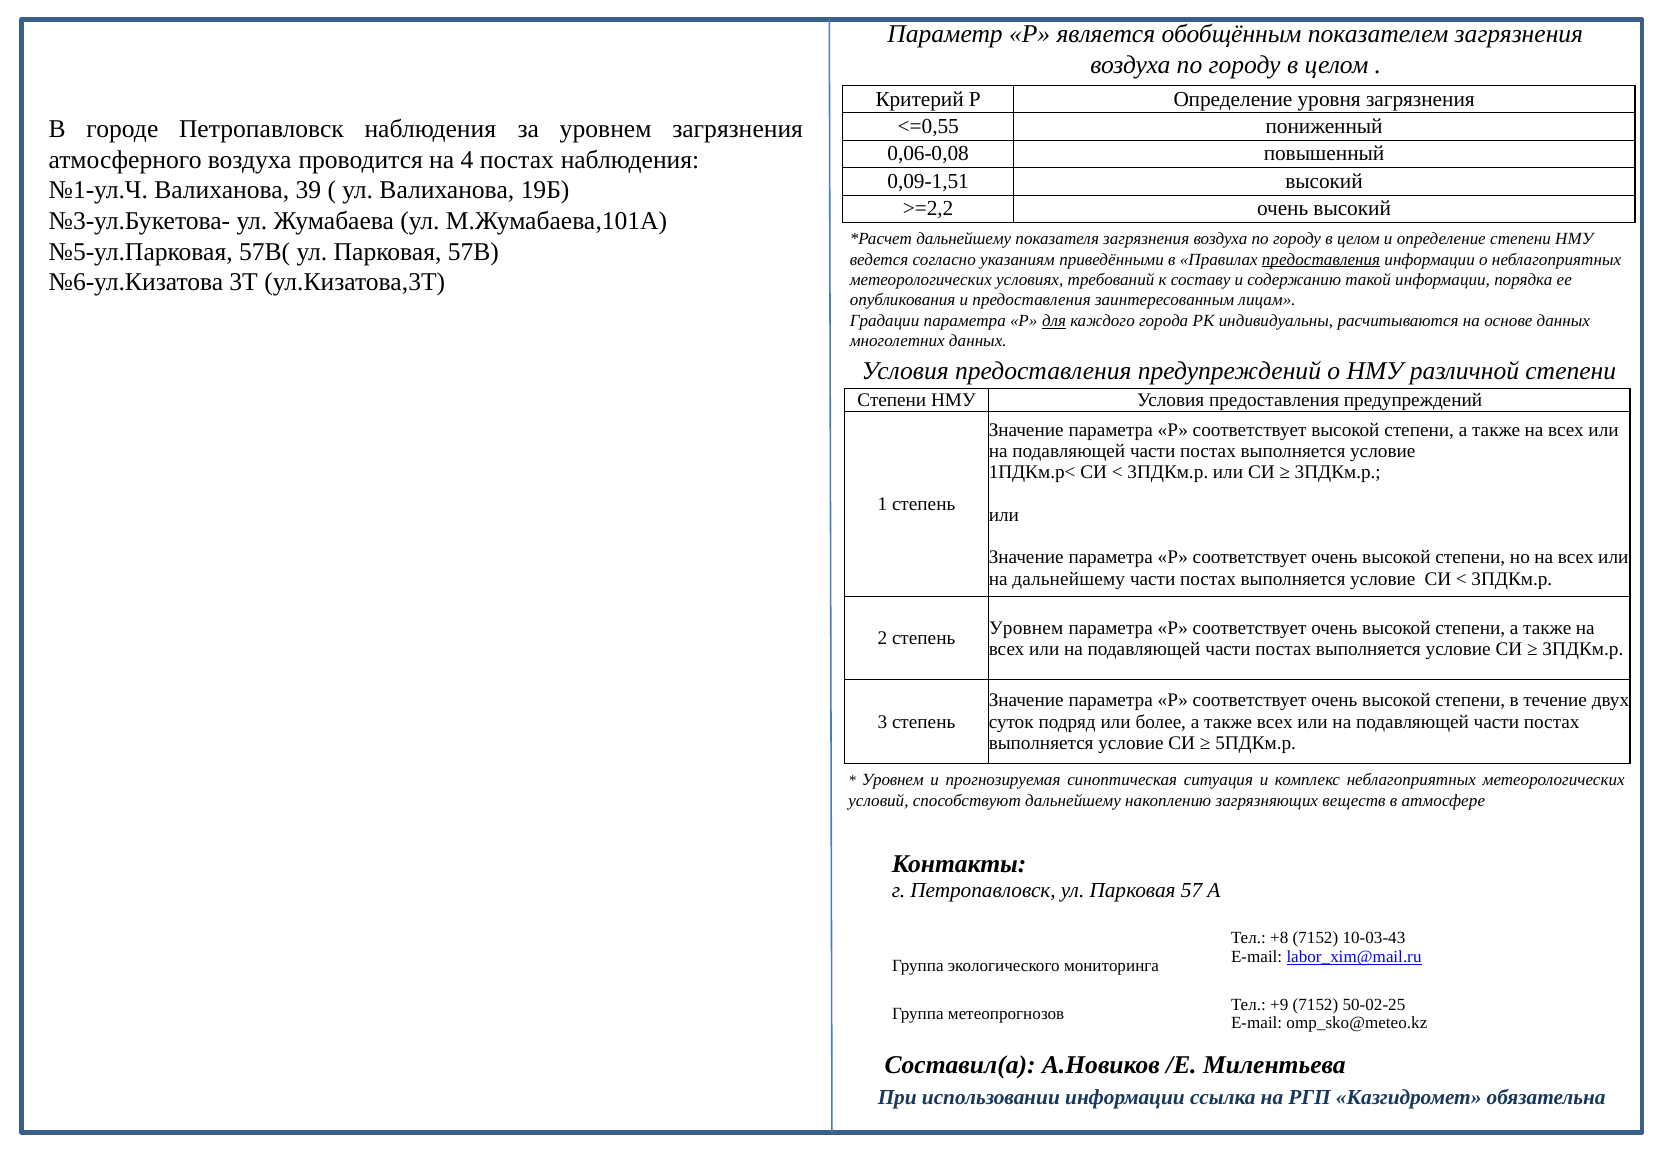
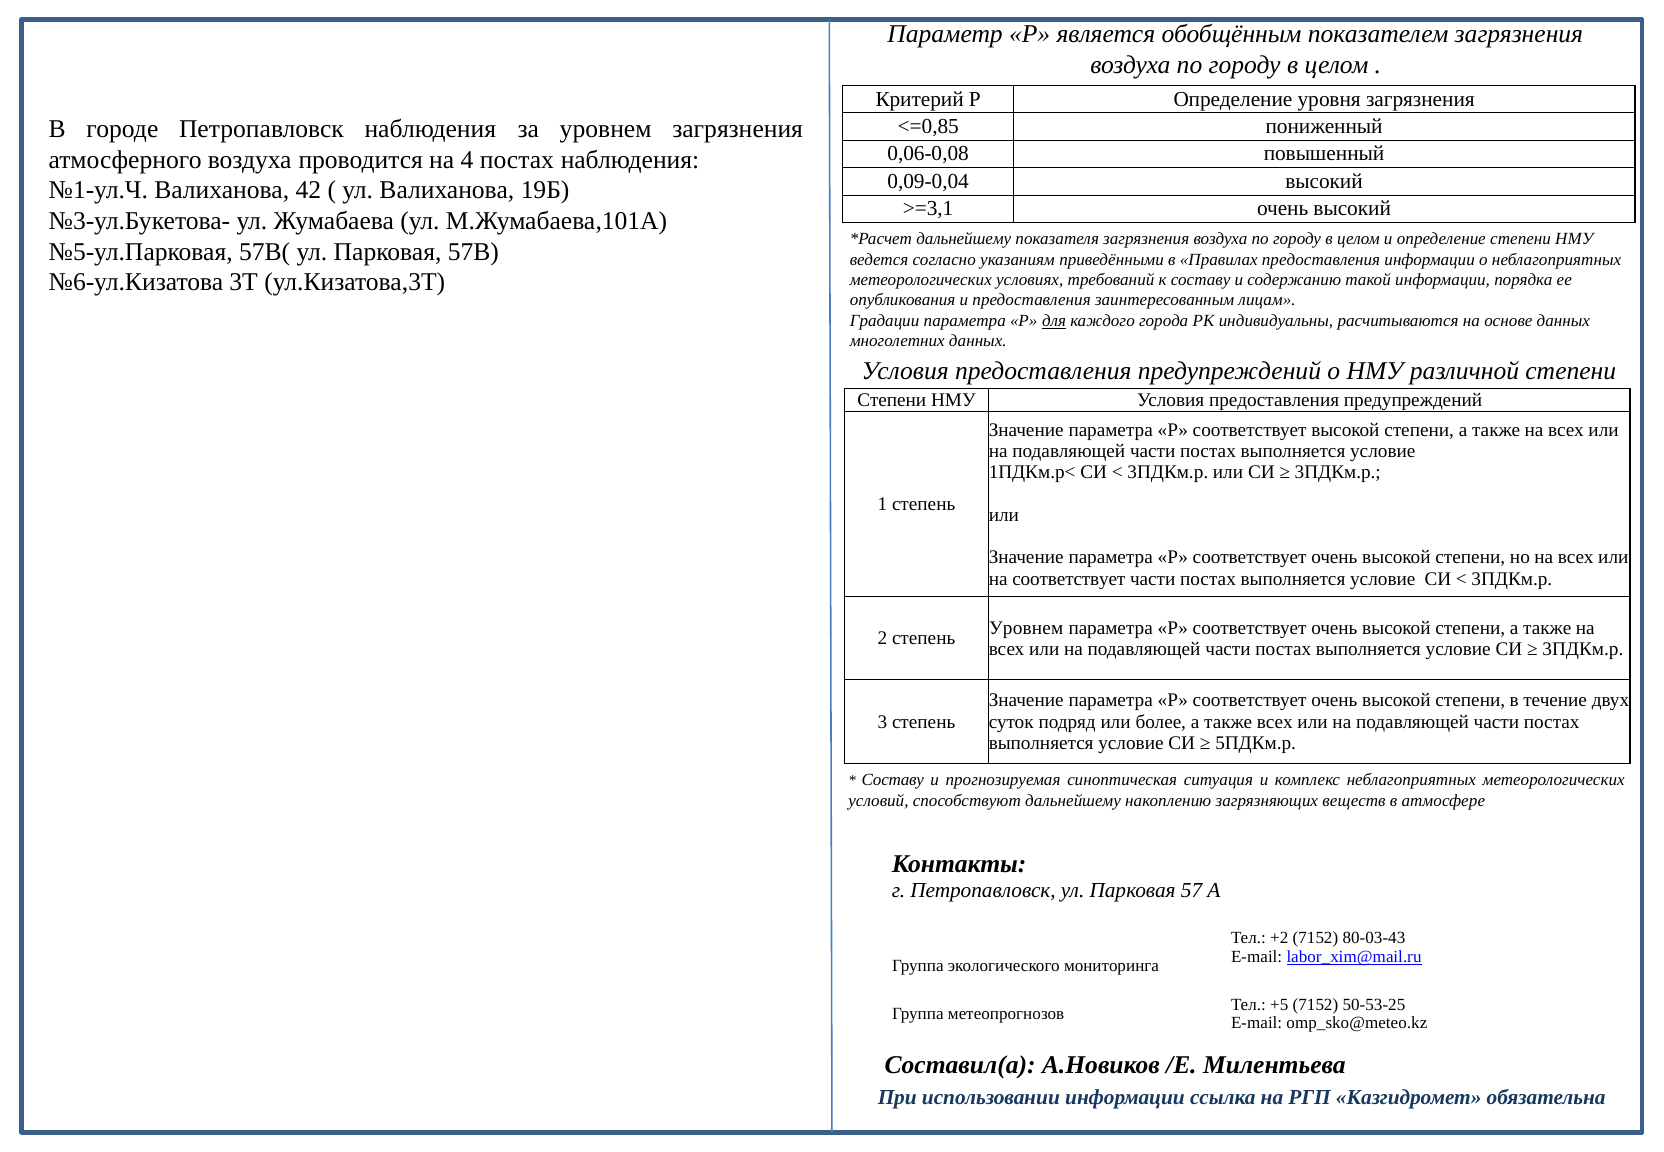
<=0,55: <=0,55 -> <=0,85 (928, 126)
0,09-1,51: 0,09-1,51 -> 0,09-0,04 (928, 181)
39: 39 -> 42 (308, 190)
>=2,2: >=2,2 -> >=3,1 (928, 209)
предоставления underline: present -> none (1321, 259)
на дальнейшему: дальнейшему -> соответствует (1069, 579)
Уровнем: Уровнем -> Составу (893, 780)
+8: +8 -> +2 (1279, 938)
10-03-43: 10-03-43 -> 80-03-43 (1374, 938)
+9: +9 -> +5 (1279, 1004)
50-02-25: 50-02-25 -> 50-53-25 (1374, 1004)
